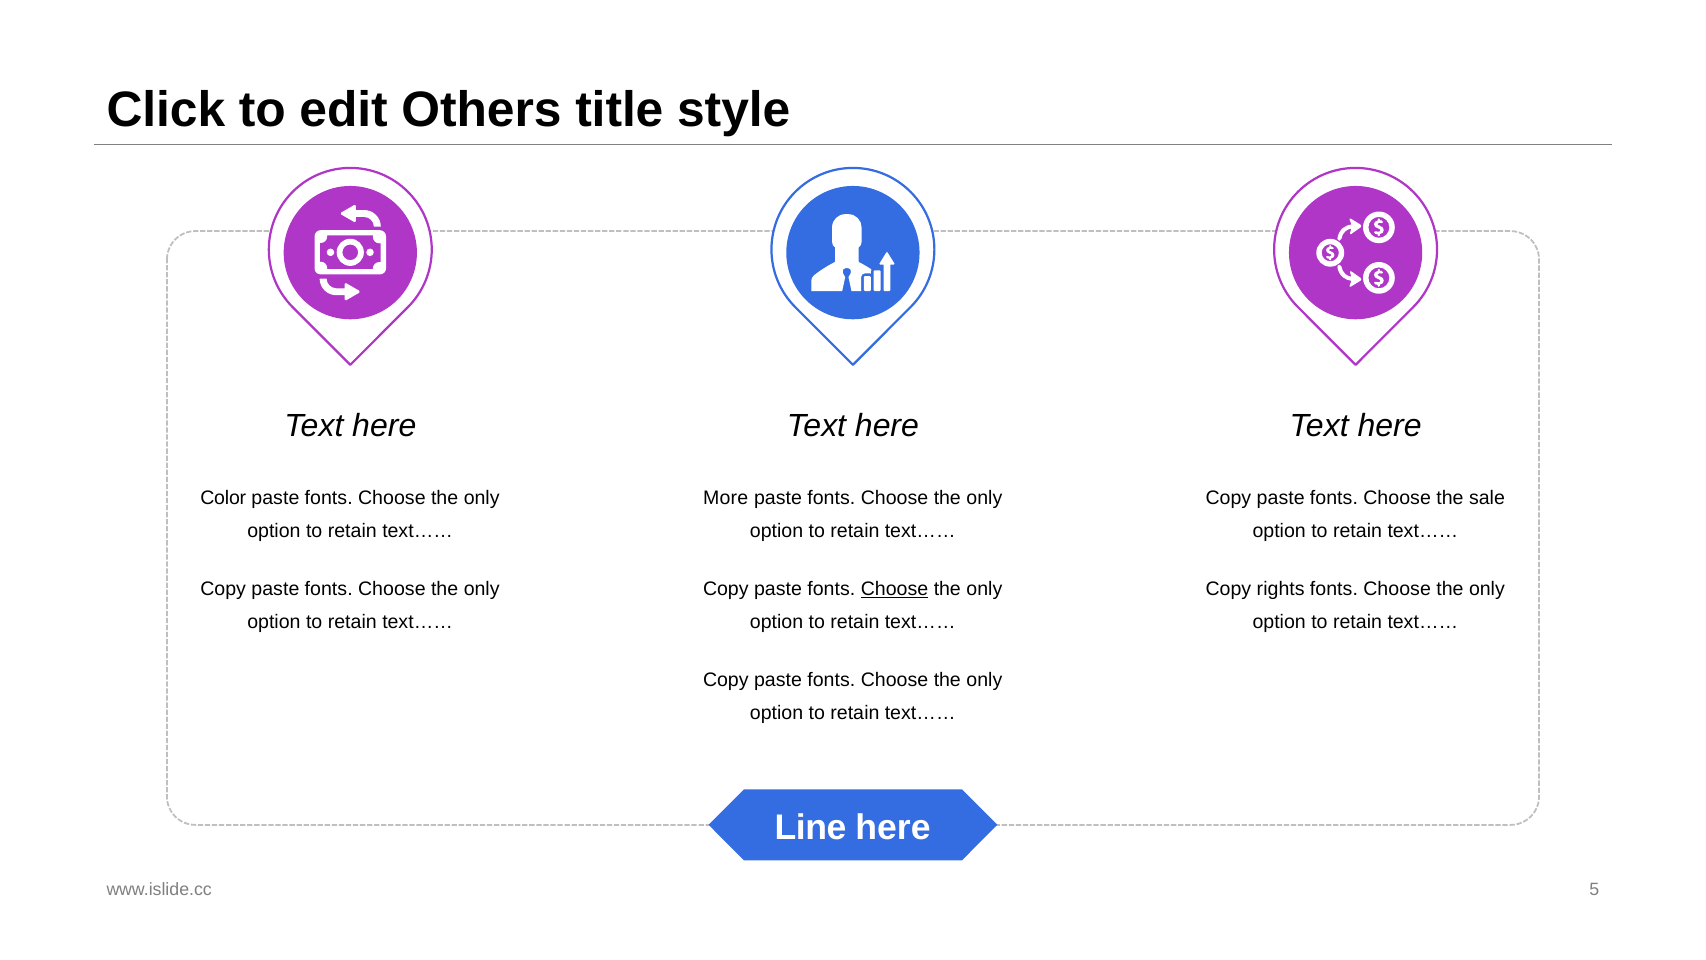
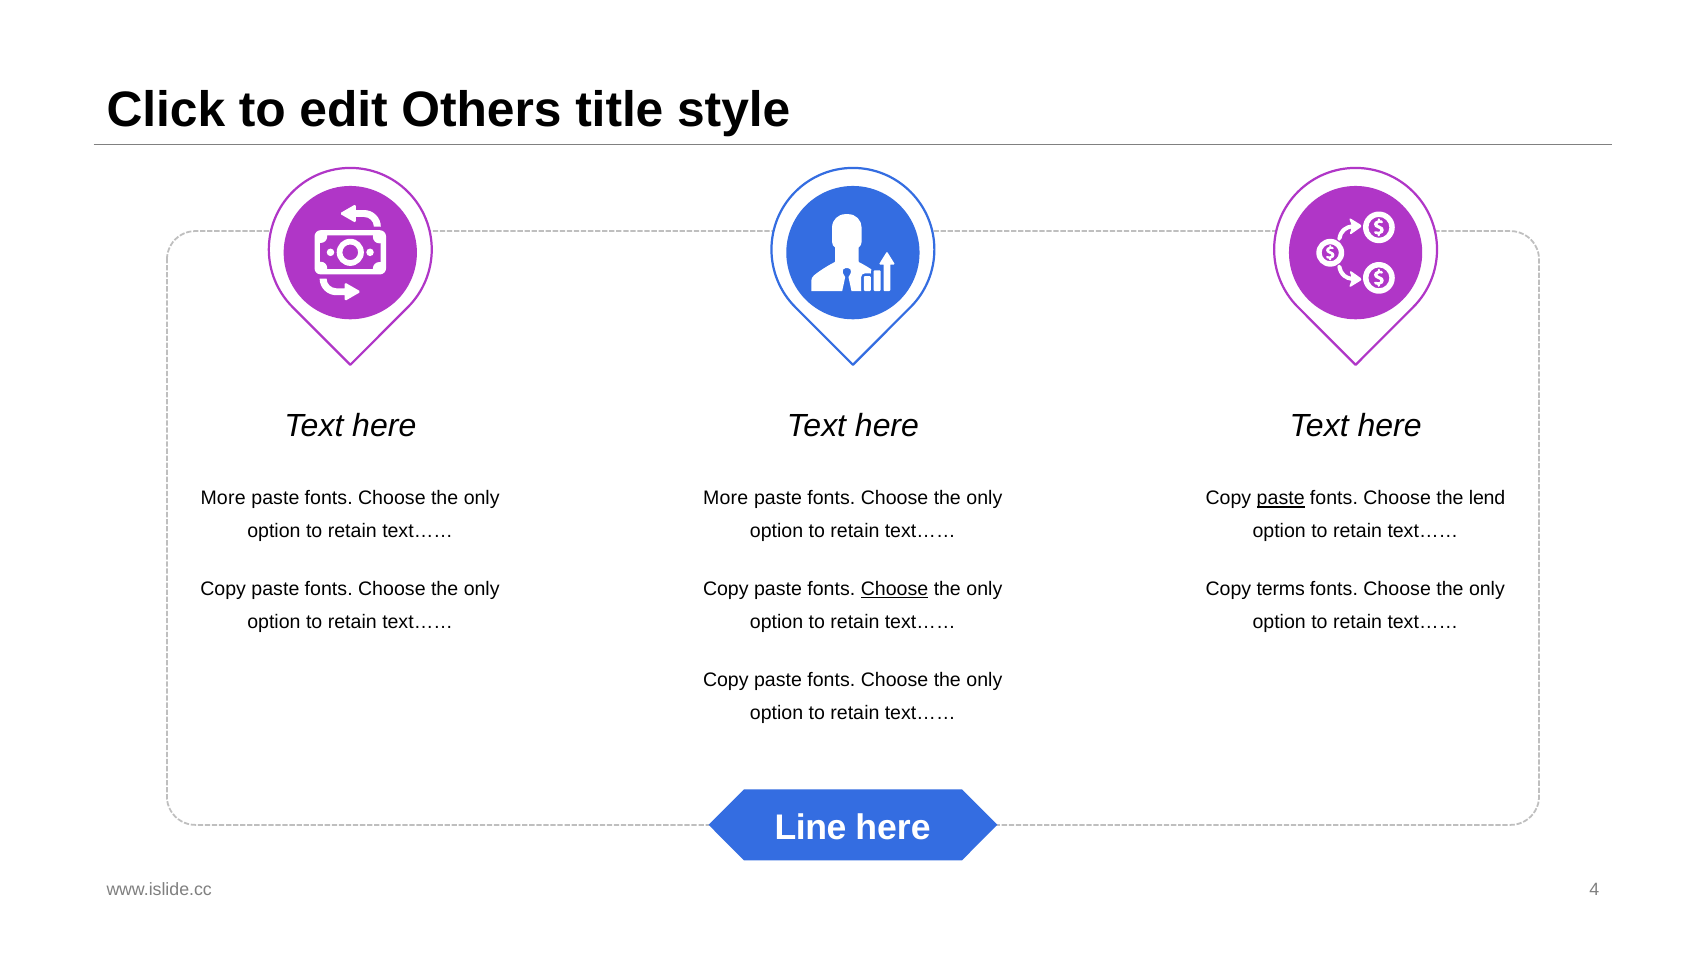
Color: Color -> More (223, 498)
paste underline: none -> present (1281, 498)
sale: sale -> lend (1487, 498)
rights: rights -> terms (1281, 589)
5: 5 -> 4 (1594, 889)
